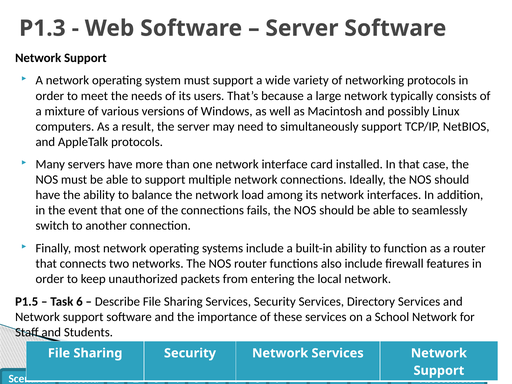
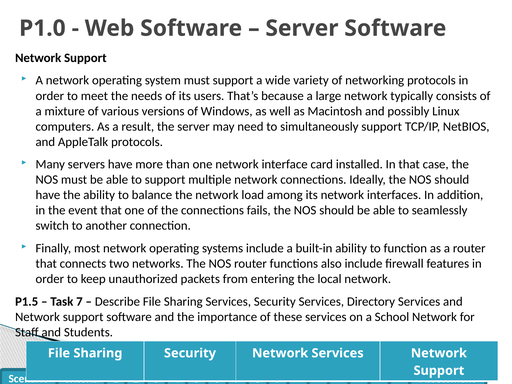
P1.3: P1.3 -> P1.0 (42, 28)
Task 6: 6 -> 7 (79, 301)
